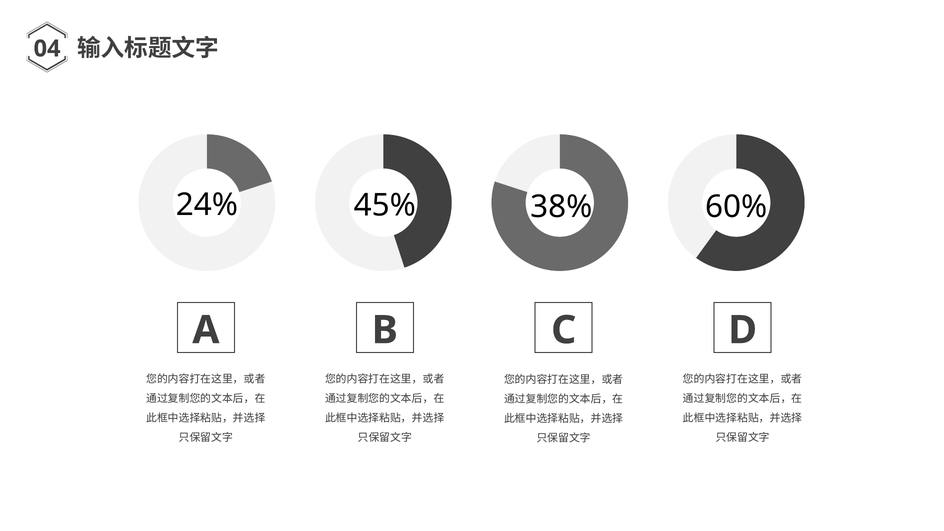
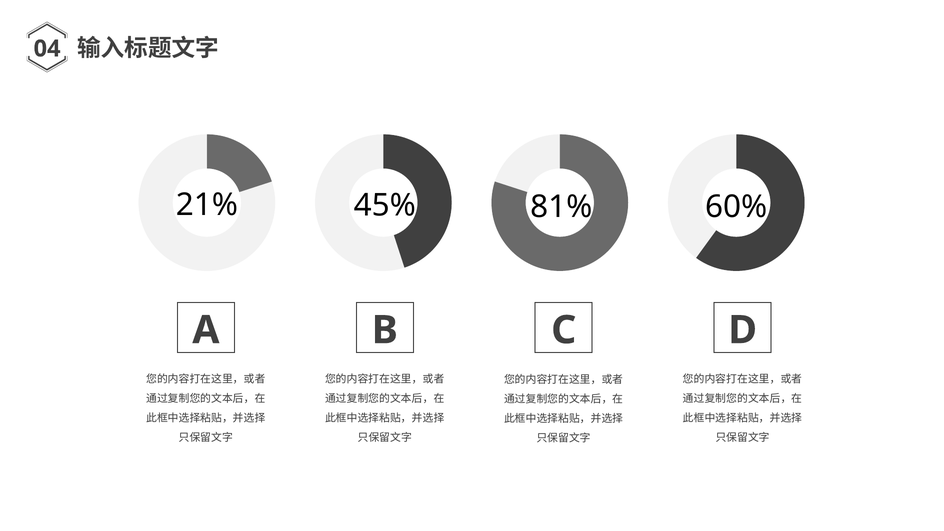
24%: 24% -> 21% (207, 205)
38%: 38% -> 81% (561, 207)
